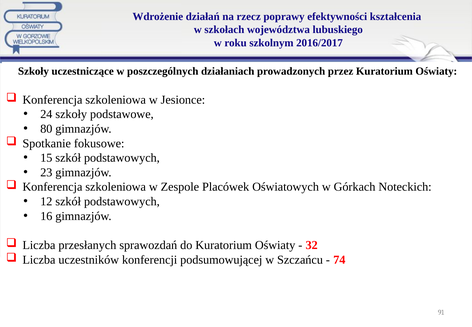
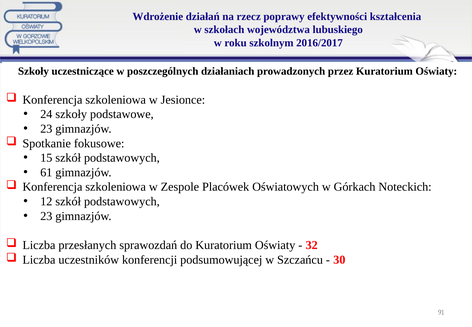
80: 80 -> 23 (46, 129)
23: 23 -> 61 (46, 172)
16: 16 -> 23 (46, 216)
74: 74 -> 30 (339, 259)
